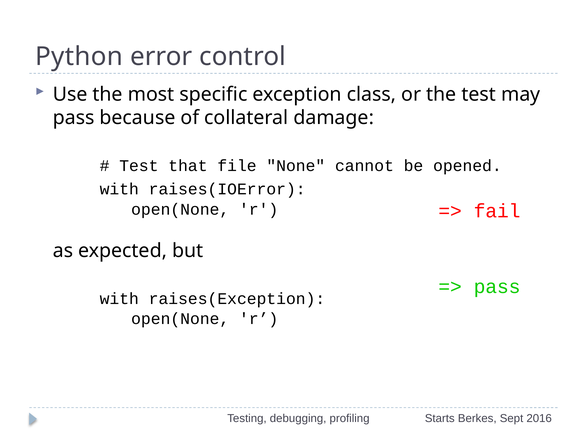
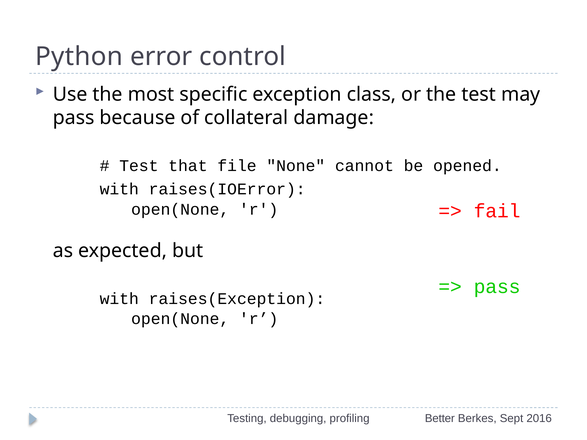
Starts: Starts -> Better (440, 419)
